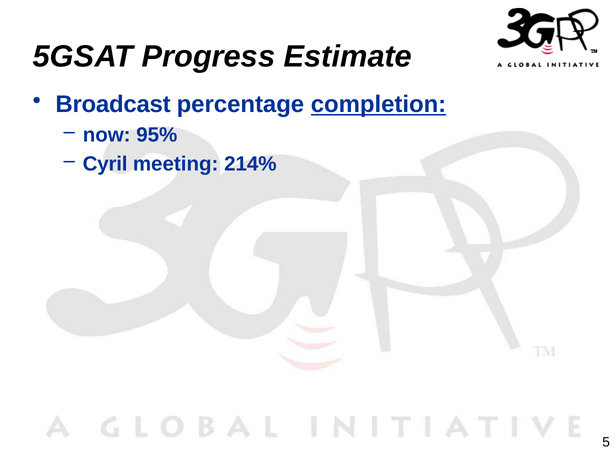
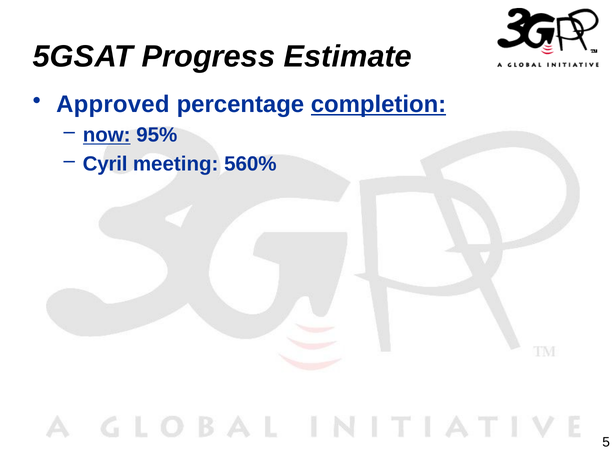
Broadcast: Broadcast -> Approved (113, 104)
now underline: none -> present (107, 135)
214%: 214% -> 560% (250, 164)
